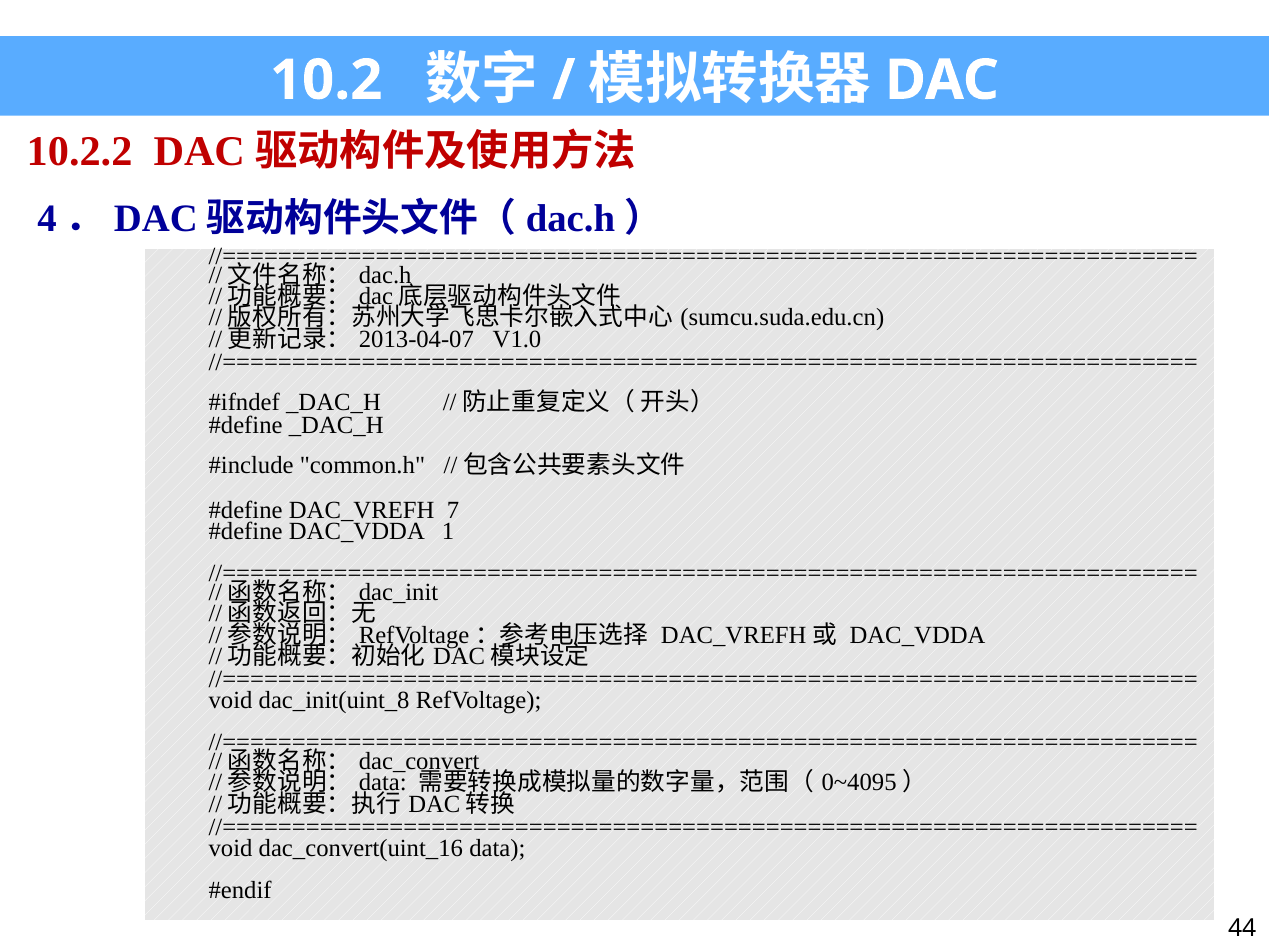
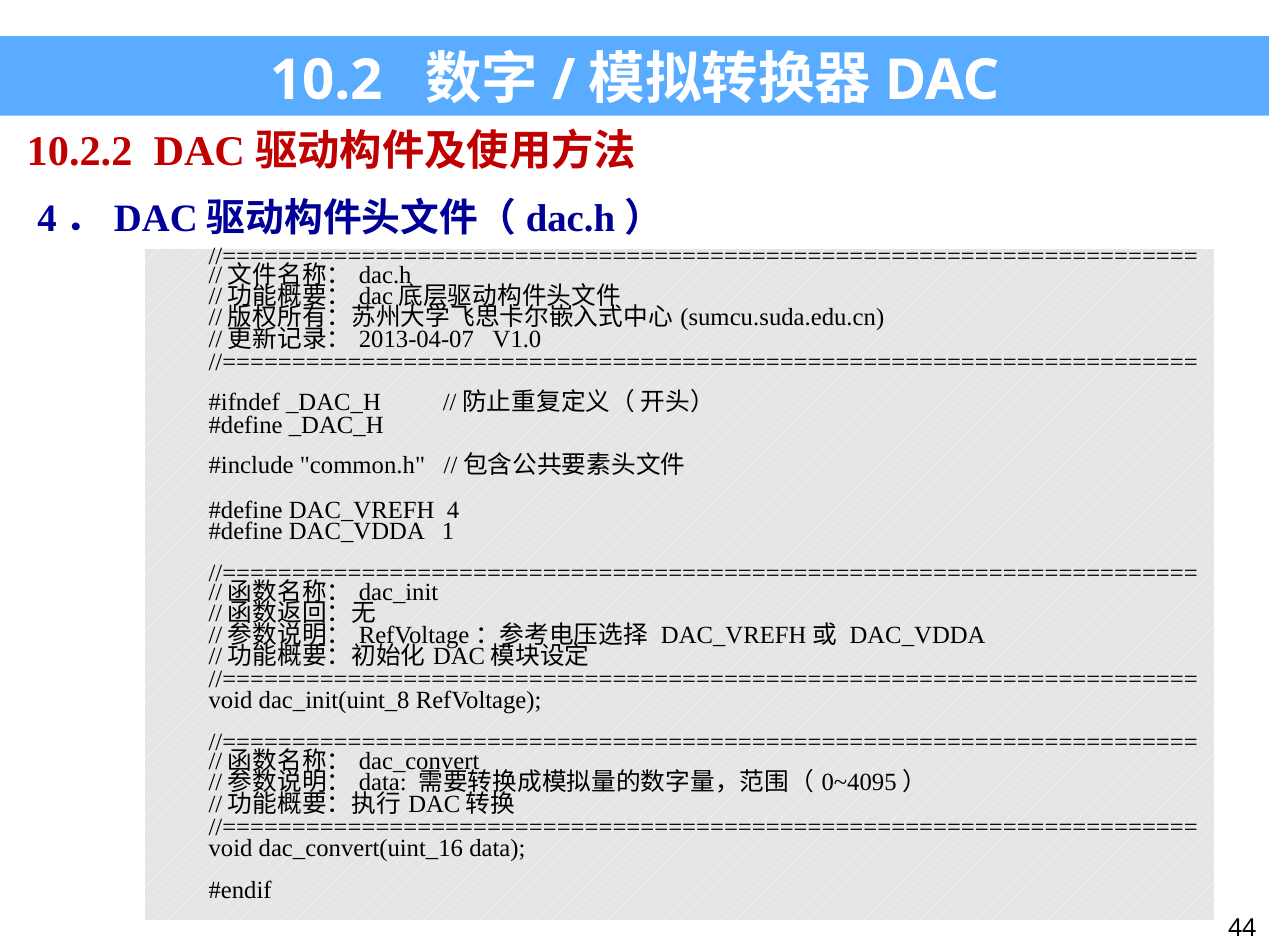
7: 7 -> 4 (453, 510)
